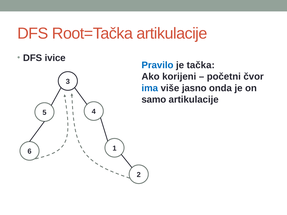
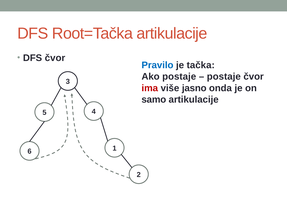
DFS ivice: ivice -> čvor (55, 58)
Ako korijeni: korijeni -> postaje (179, 77)
početni: početni -> postaje (224, 77)
ima colour: blue -> red (150, 88)
